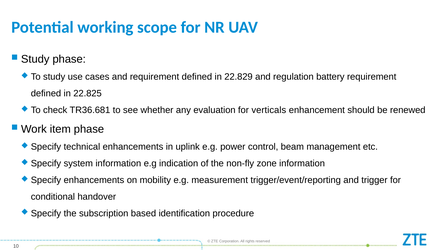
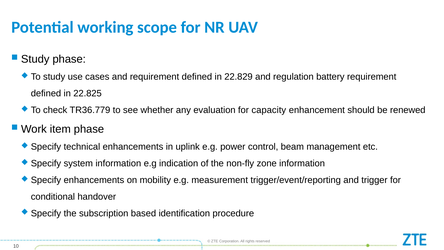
TR36.681: TR36.681 -> TR36.779 (90, 110)
verticals: verticals -> capacity (269, 110)
